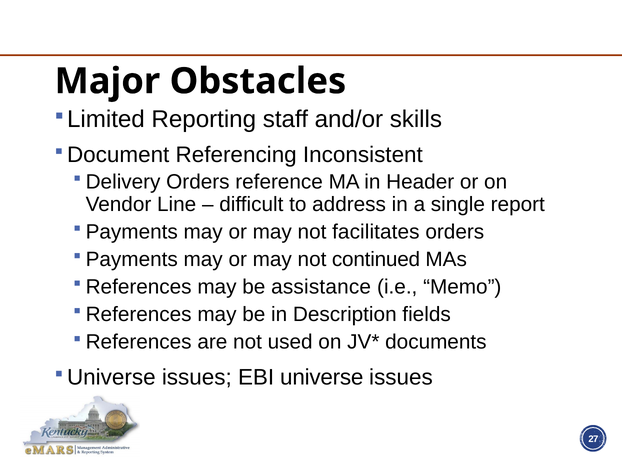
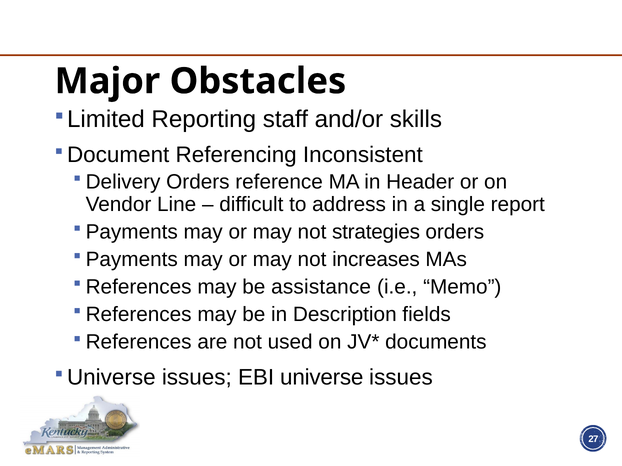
facilitates: facilitates -> strategies (376, 232)
continued: continued -> increases (376, 260)
